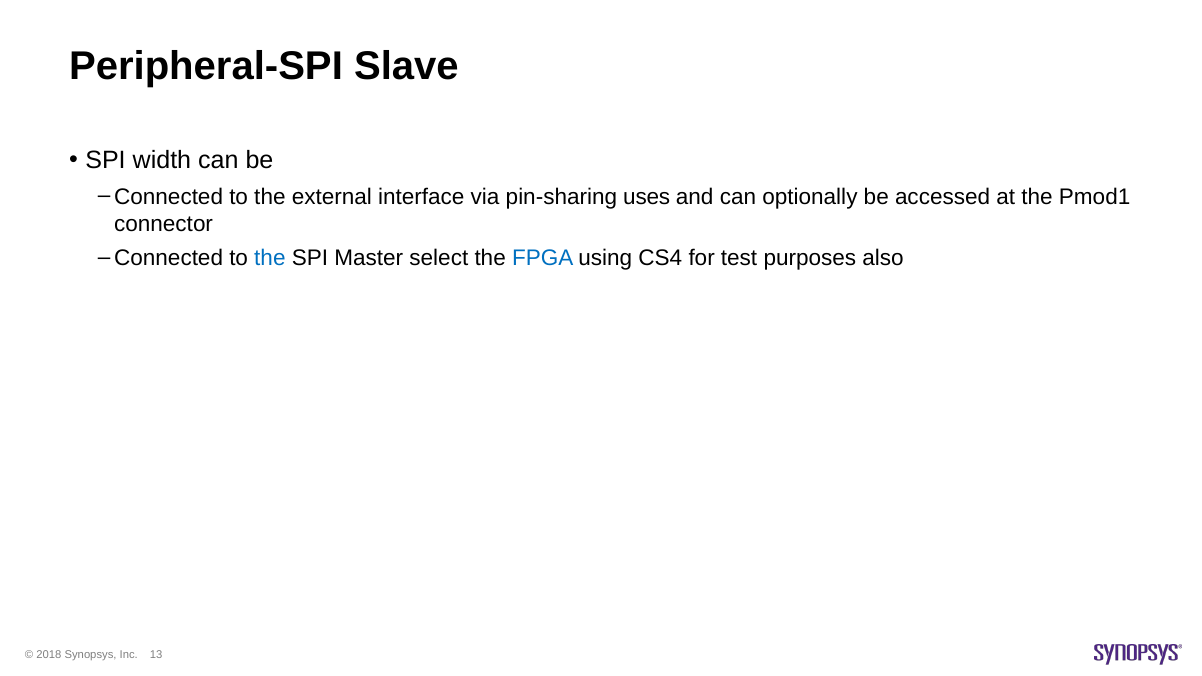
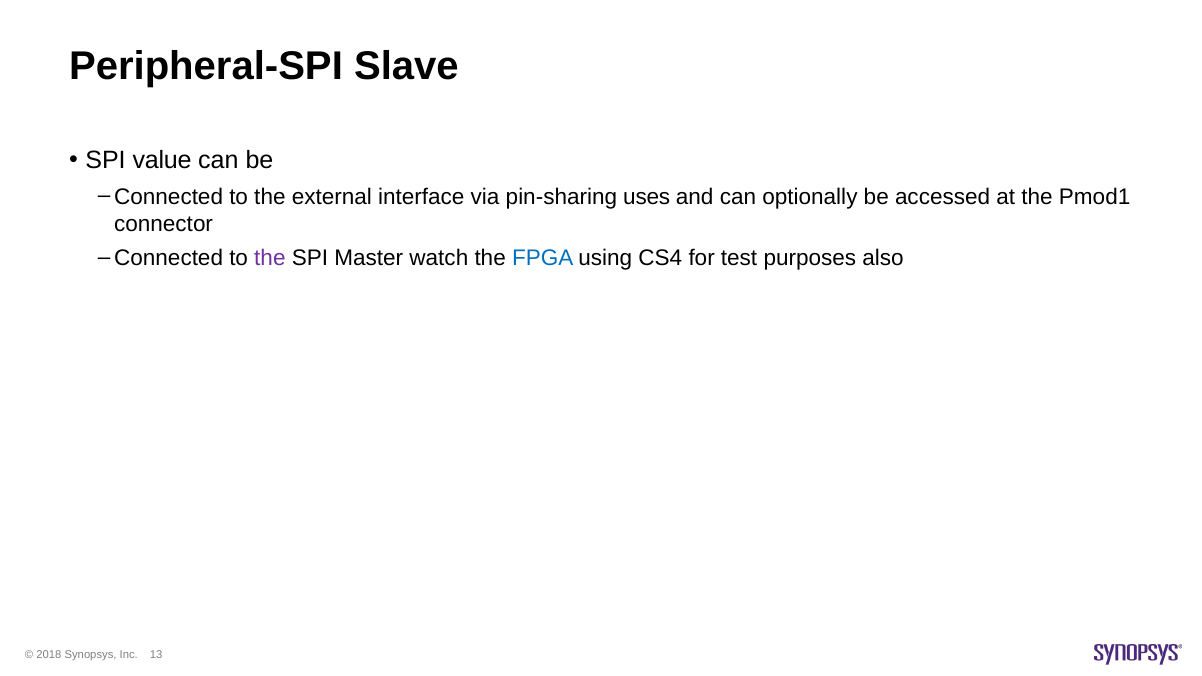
width: width -> value (162, 161)
the colour: blue -> purple (270, 258)
select: select -> watch (439, 258)
